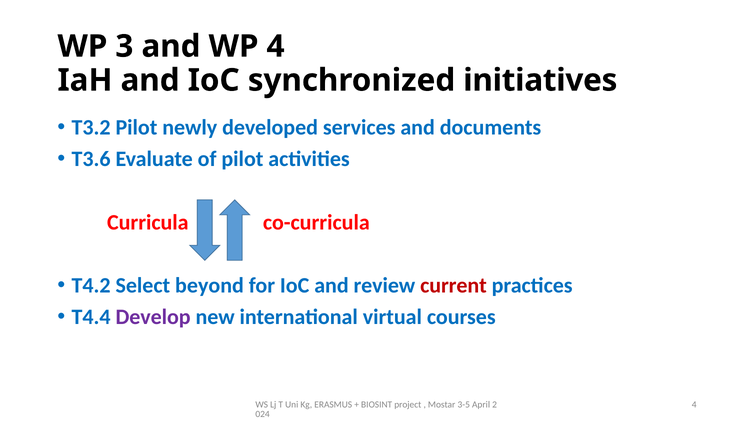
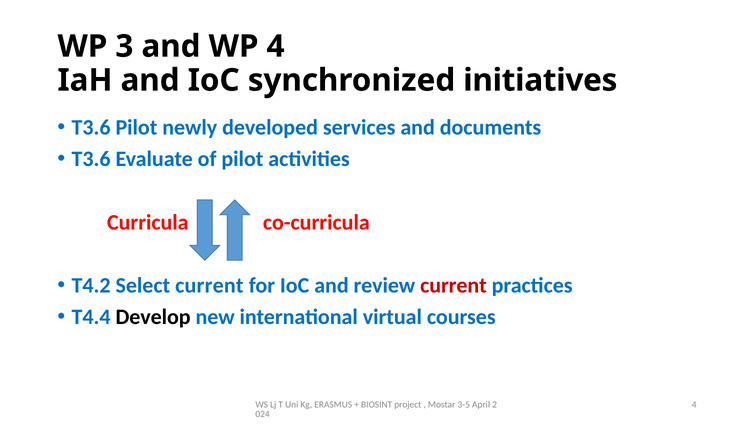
T3.2: T3.2 -> T3.6 (91, 127)
Select beyond: beyond -> current (209, 286)
Develop colour: purple -> black (153, 317)
